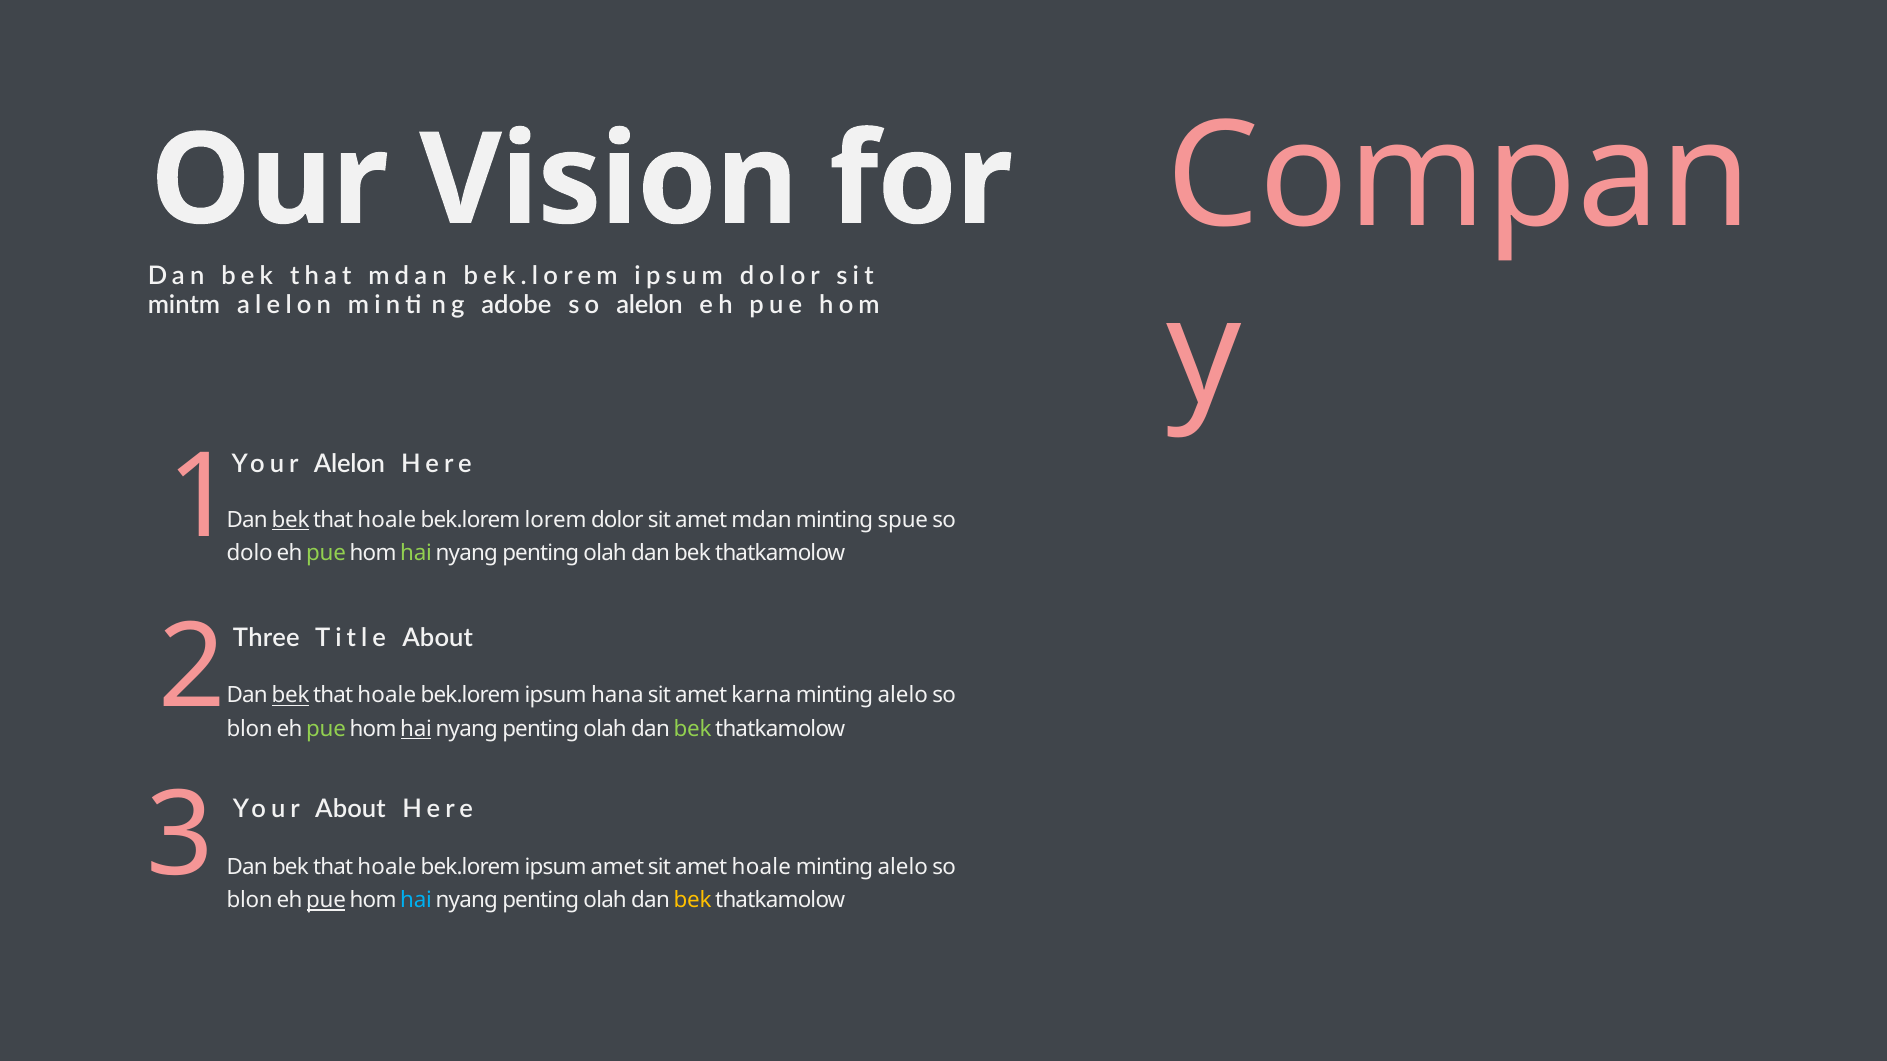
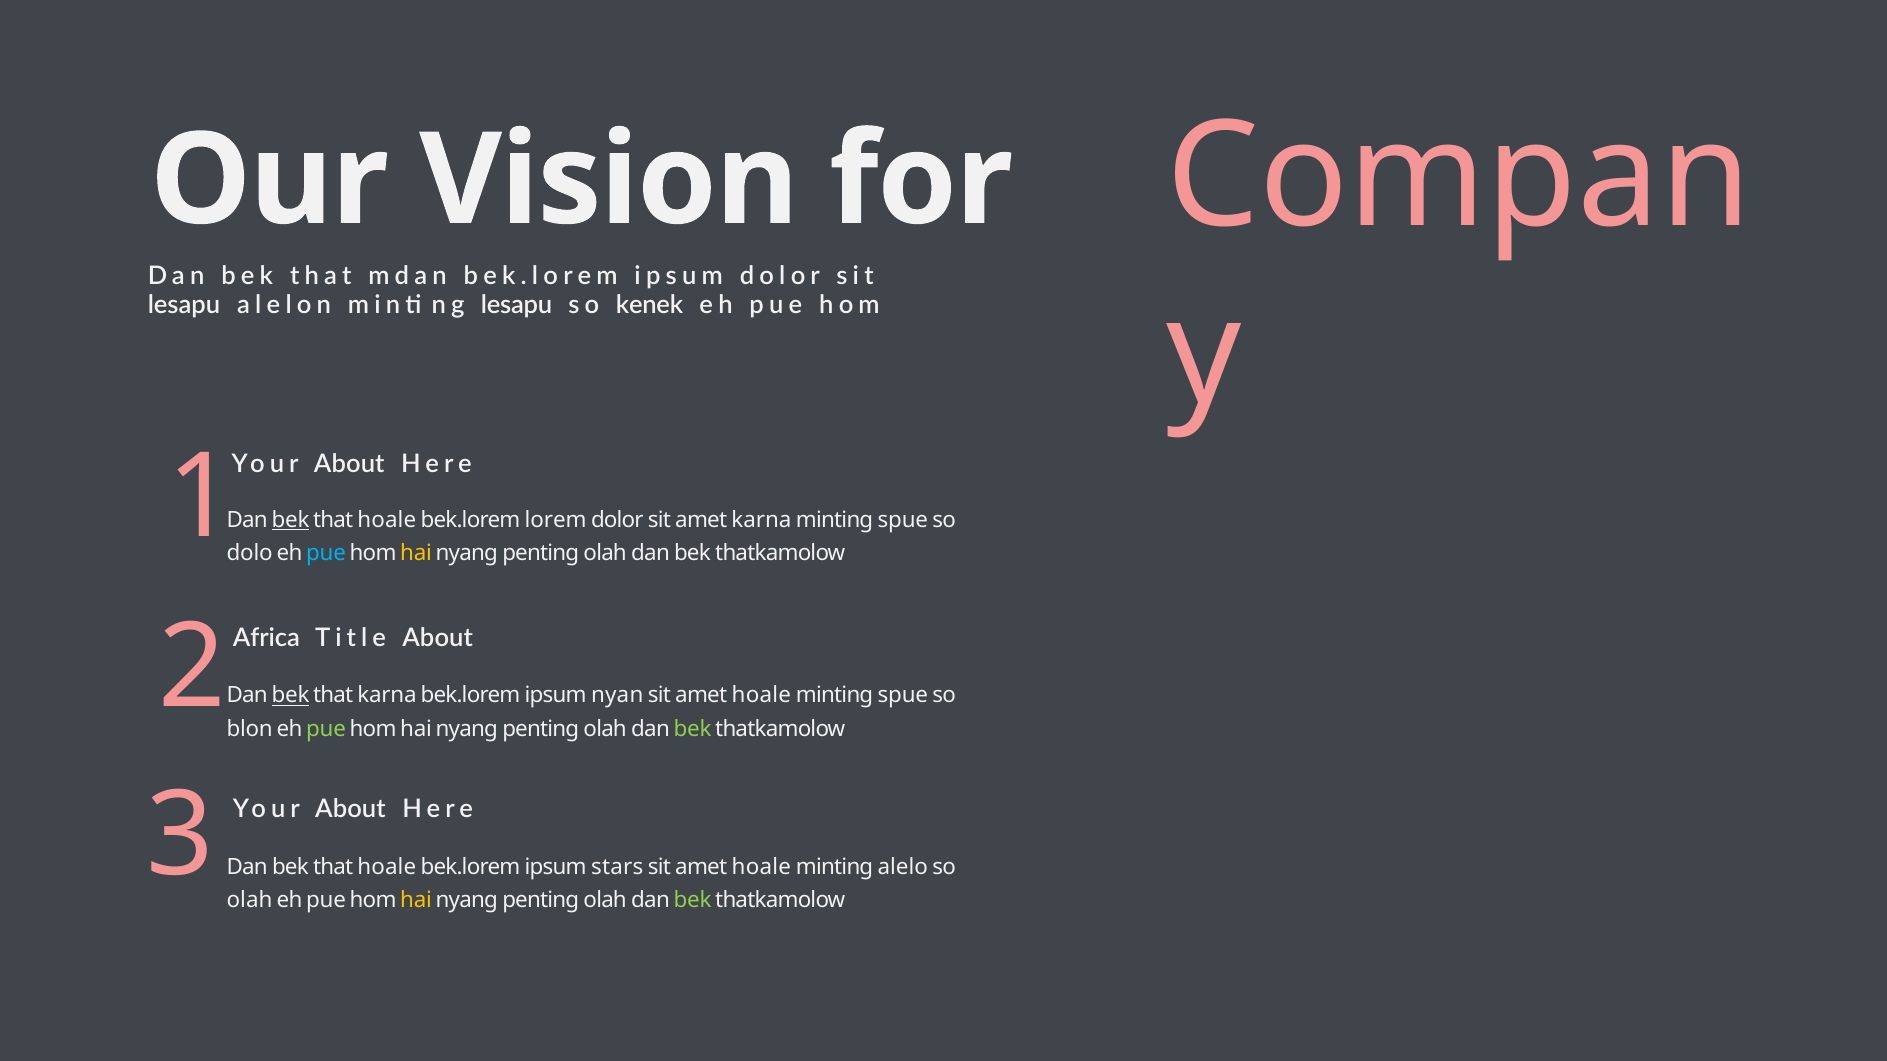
mintm: mintm -> lesapu (184, 305)
adobe: adobe -> lesapu (517, 305)
so alelon: alelon -> kenek (650, 305)
Alelon: Alelon -> About (349, 465)
amet mdan: mdan -> karna (761, 520)
pue colour: light green -> light blue (326, 554)
hai colour: light green -> yellow (416, 554)
Three: Three -> Africa (266, 638)
hoale: hoale -> karna (387, 696)
hana: hana -> nyan (617, 696)
karna: karna -> hoale (761, 696)
alelo: alelo -> spue (903, 696)
hai underline: present -> none (416, 729)
ipsum amet: amet -> stars (617, 867)
blon: blon -> olah (250, 901)
pue underline: present -> none (326, 901)
hai colour: light blue -> yellow (416, 901)
bek colour: yellow -> light green (693, 901)
